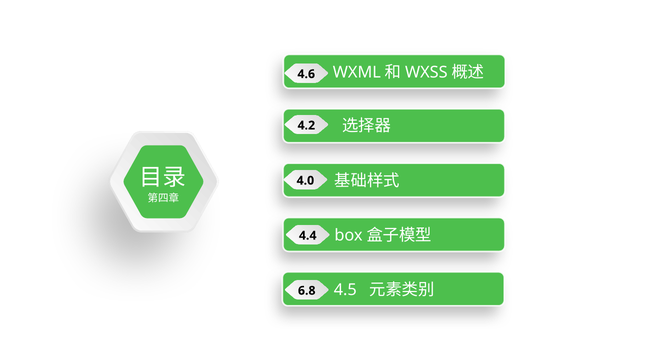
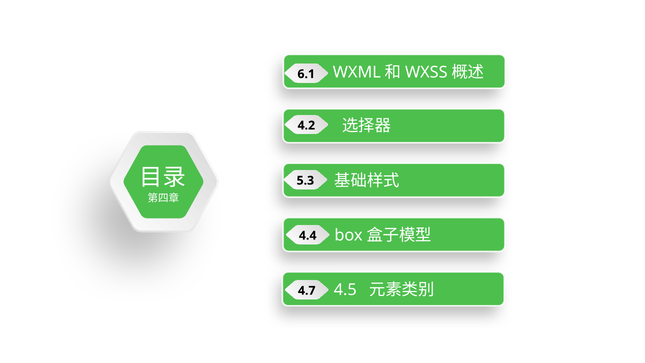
4.6: 4.6 -> 6.1 (306, 74)
4.0: 4.0 -> 5.3 (305, 180)
6.8: 6.8 -> 4.7 (307, 291)
